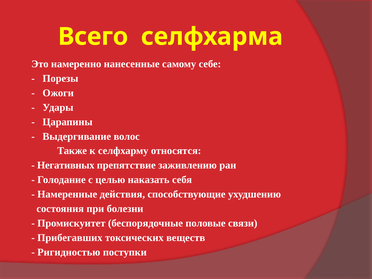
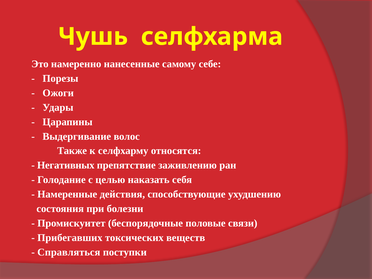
Всего: Всего -> Чушь (93, 37)
Ригидностью: Ригидностью -> Справляться (69, 252)
